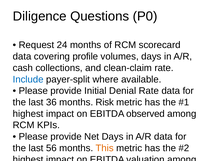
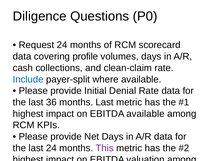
months Risk: Risk -> Last (105, 102)
EBITDA observed: observed -> available (145, 113)
last 56: 56 -> 24 (51, 148)
This colour: orange -> purple (105, 148)
